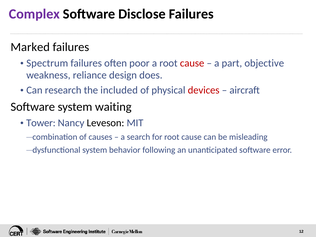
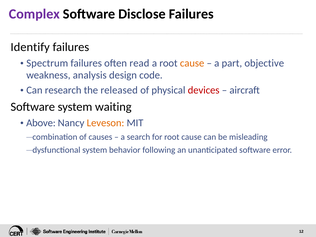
Marked: Marked -> Identify (30, 47)
poor: poor -> read (139, 63)
cause colour: red -> orange (192, 63)
reliance: reliance -> analysis (90, 75)
does: does -> code (151, 75)
included: included -> released (119, 90)
Tower: Tower -> Above (41, 123)
Leveson colour: black -> orange (106, 123)
